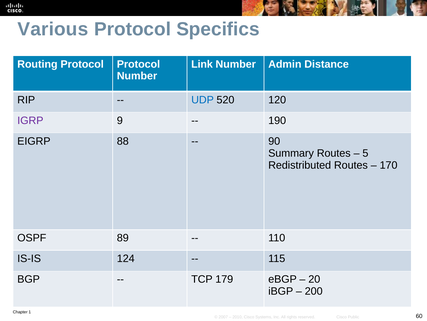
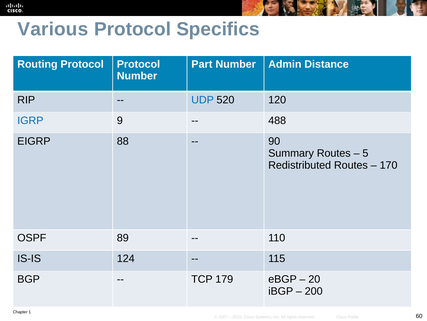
Link: Link -> Part (202, 64)
IGRP colour: purple -> blue (30, 120)
190: 190 -> 488 (277, 120)
